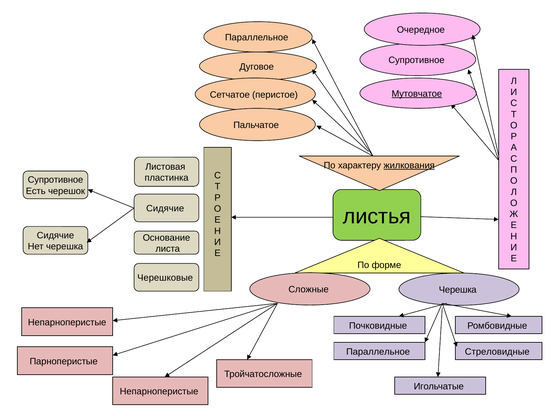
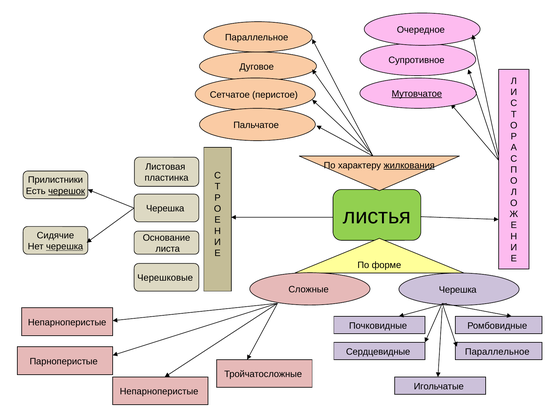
Супротивное: Супротивное -> Прилистники (55, 180)
черешок underline: none -> present (67, 191)
Сидячие: Сидячие -> Черешка (165, 209)
черешка underline: none -> present (65, 247)
Параллельное: Параллельное -> Сердцевидные (378, 352)
Стреловидные: Стреловидные -> Параллельное (497, 352)
